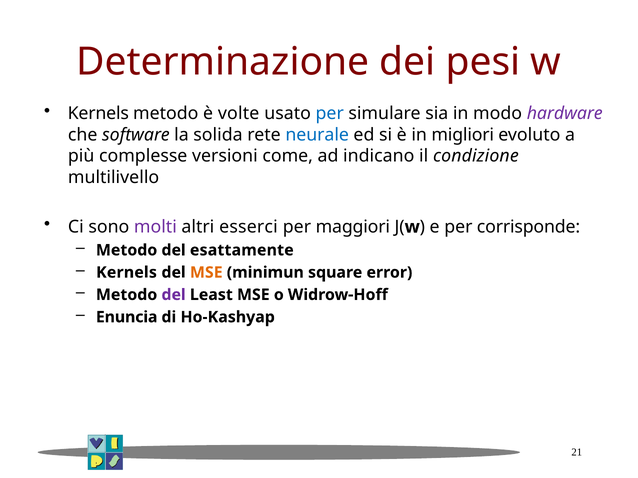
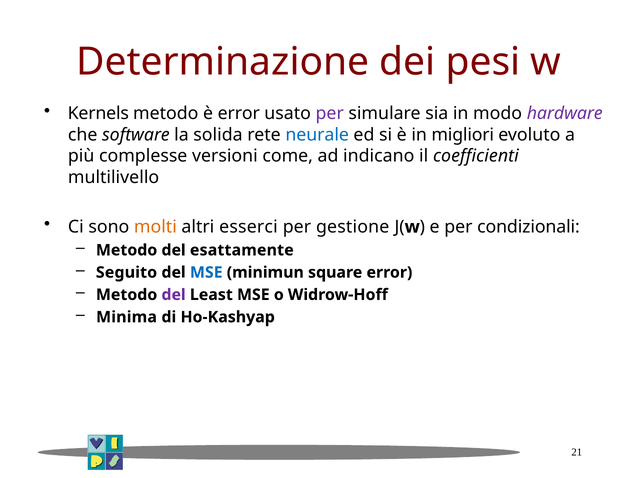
è volte: volte -> error (239, 114)
per colour: blue -> purple (330, 114)
condizione: condizione -> coefficienti (476, 156)
molti colour: purple -> orange (155, 227)
maggiori: maggiori -> gestione (353, 227)
corrisponde: corrisponde -> condizionali (528, 227)
Kernels: Kernels -> Seguito (127, 273)
MSE colour: orange -> blue (206, 273)
Enuncia: Enuncia -> Minima (126, 317)
